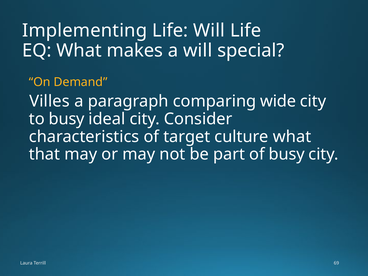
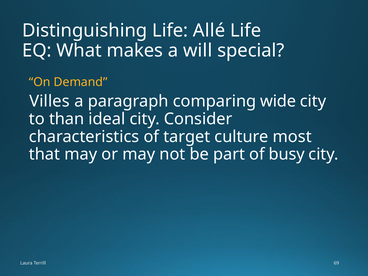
Implementing: Implementing -> Distinguishing (85, 31)
Life Will: Will -> Allé (209, 31)
to busy: busy -> than (67, 119)
culture what: what -> most (292, 137)
